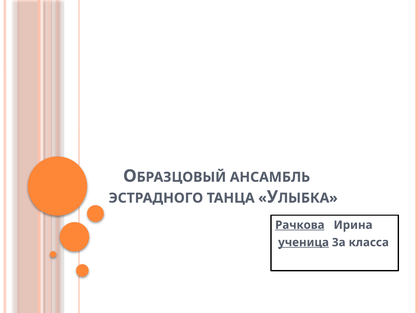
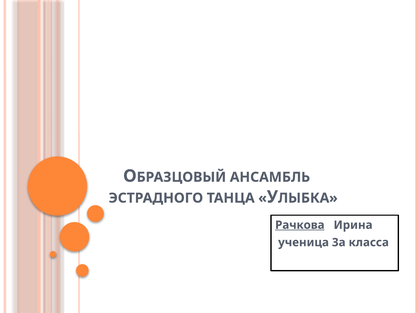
ученица underline: present -> none (304, 243)
